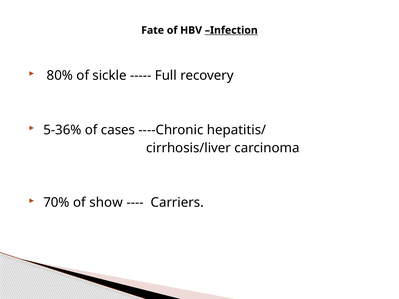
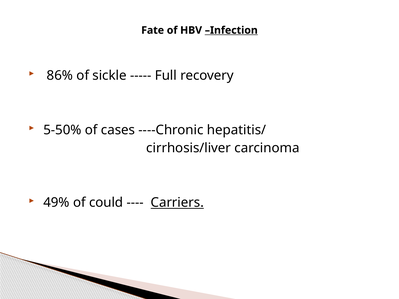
80%: 80% -> 86% (60, 76)
5-36%: 5-36% -> 5-50% (62, 130)
70%: 70% -> 49% (56, 203)
show: show -> could (106, 203)
Carriers underline: none -> present (177, 203)
